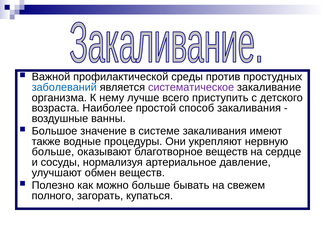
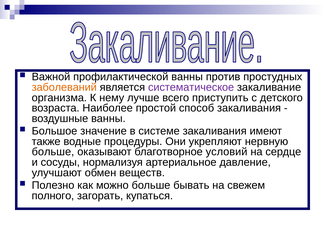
профилактической среды: среды -> ванны (187, 77)
заболеваний colour: blue -> orange (64, 87)
благотворное веществ: веществ -> условий (227, 152)
